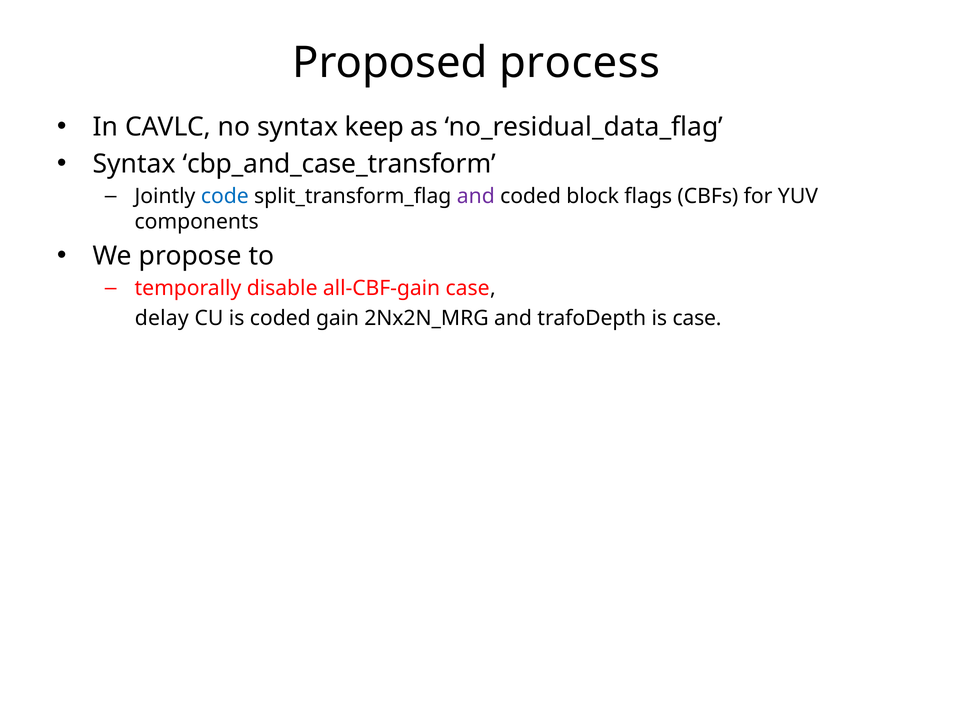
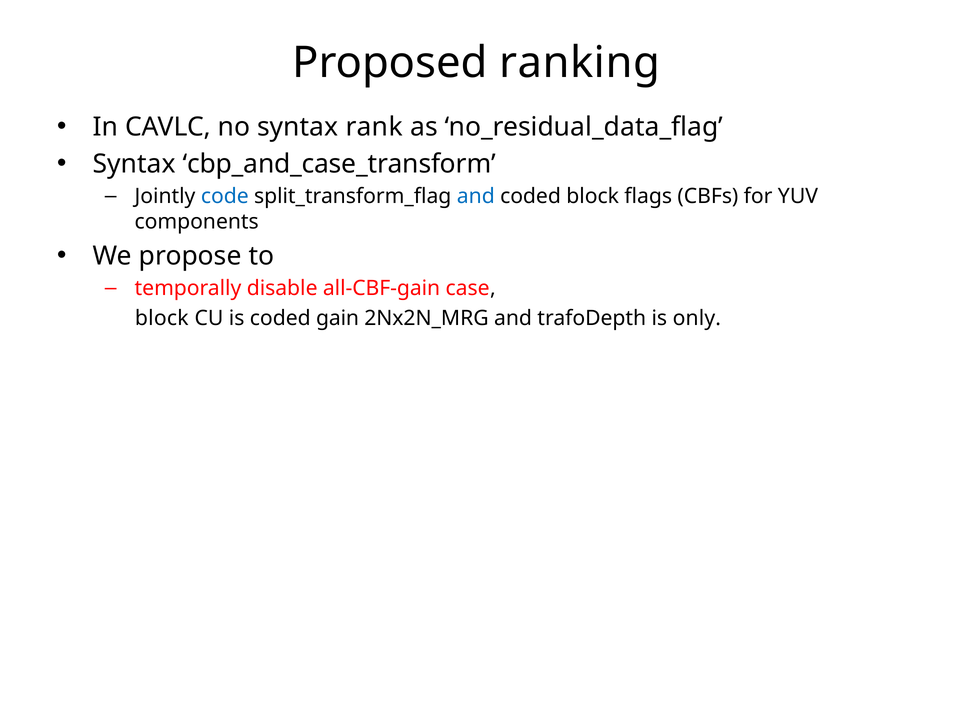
process: process -> ranking (580, 63)
keep: keep -> rank (374, 127)
and colour: purple -> blue (476, 196)
delay: delay -> block (162, 318)
is case: case -> only (697, 318)
